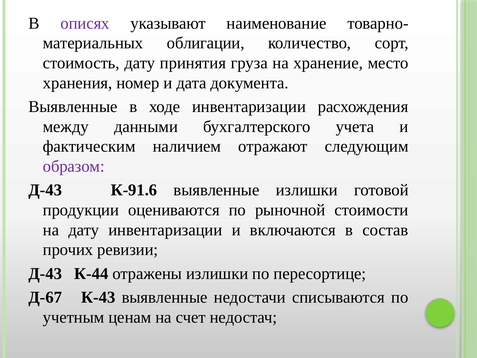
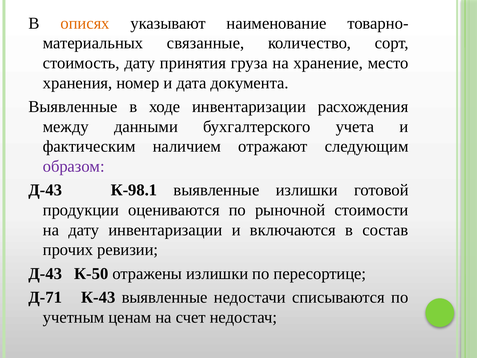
описях colour: purple -> orange (85, 23)
облигации: облигации -> связанные (206, 43)
К-91.6: К-91.6 -> К-98.1 (134, 190)
К-44: К-44 -> К-50 (91, 273)
Д-67: Д-67 -> Д-71 (45, 297)
